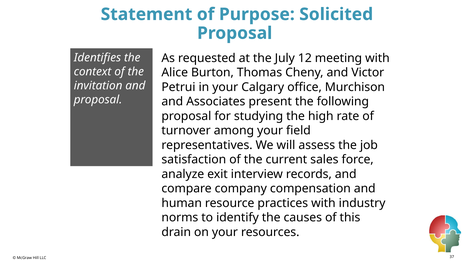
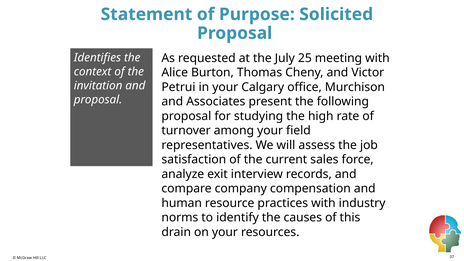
12: 12 -> 25 (305, 58)
